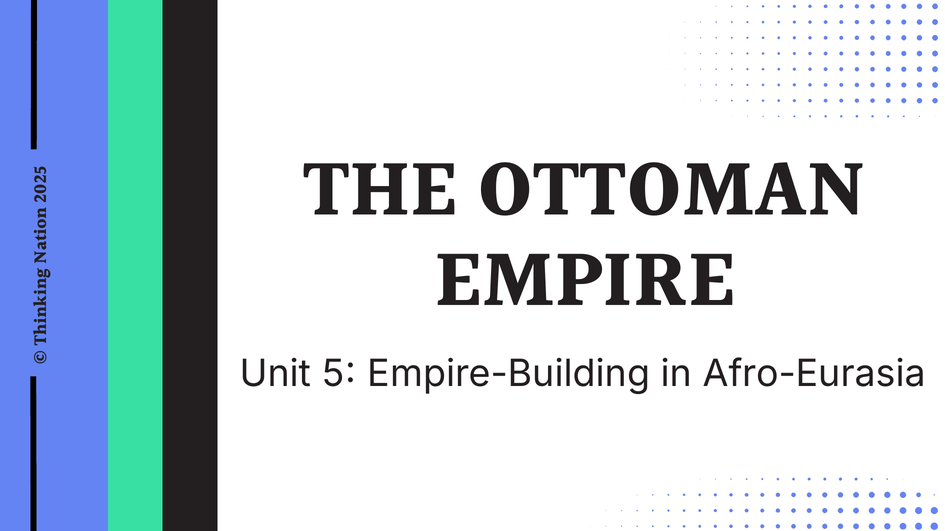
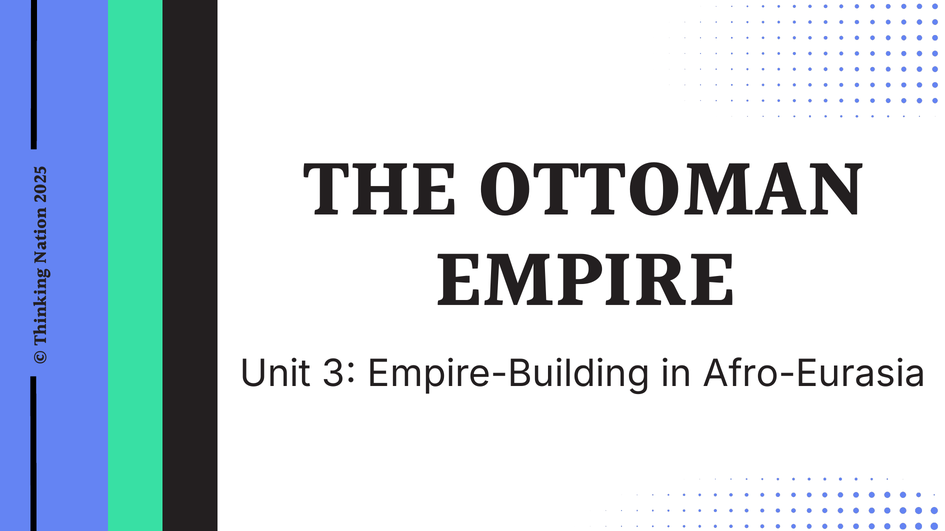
Unit 5: 5 -> 3 (339, 374)
